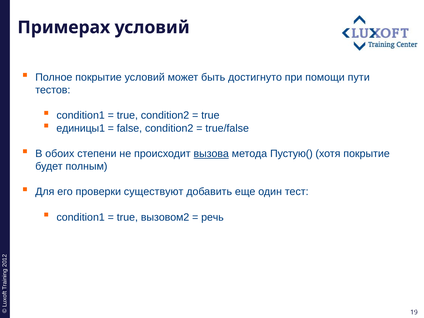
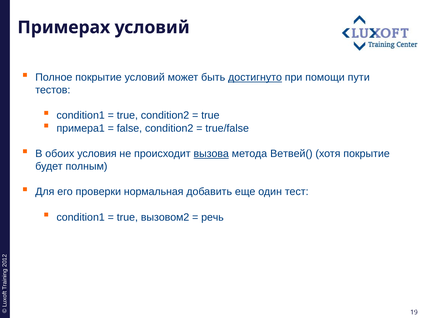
достигнуто underline: none -> present (255, 77)
единицы1: единицы1 -> примера1 (81, 128)
степени: степени -> условия (97, 154)
Пустую(: Пустую( -> Ветвей( (291, 154)
существуют: существуют -> нормальная (154, 192)
